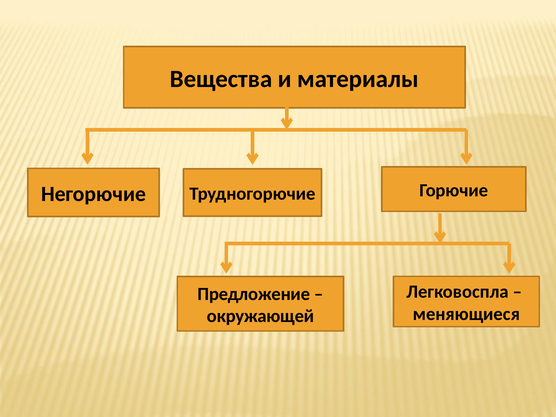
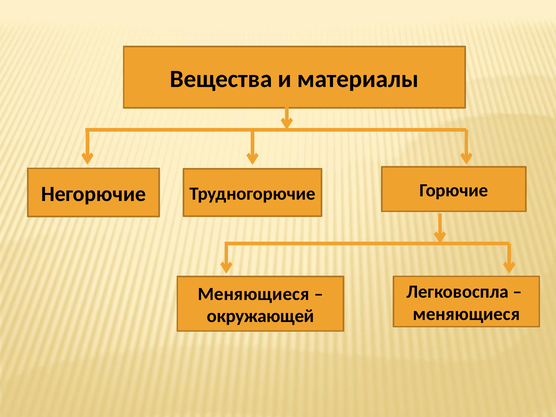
Предложение: Предложение -> Меняющиеся (254, 294)
